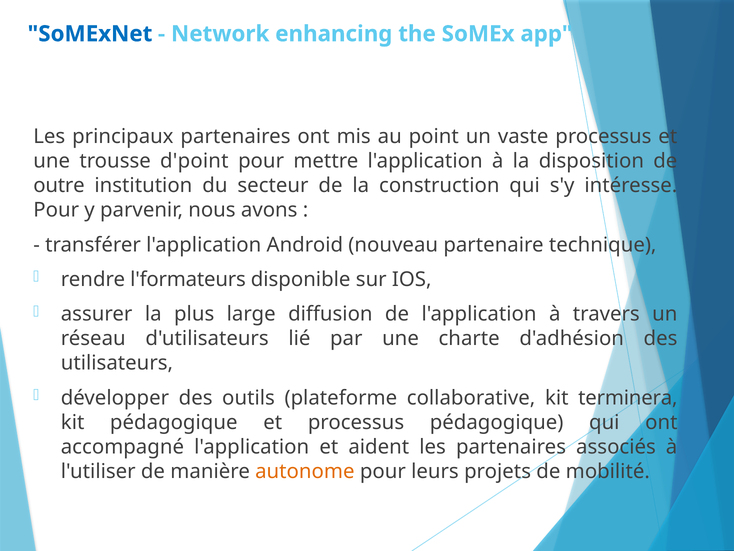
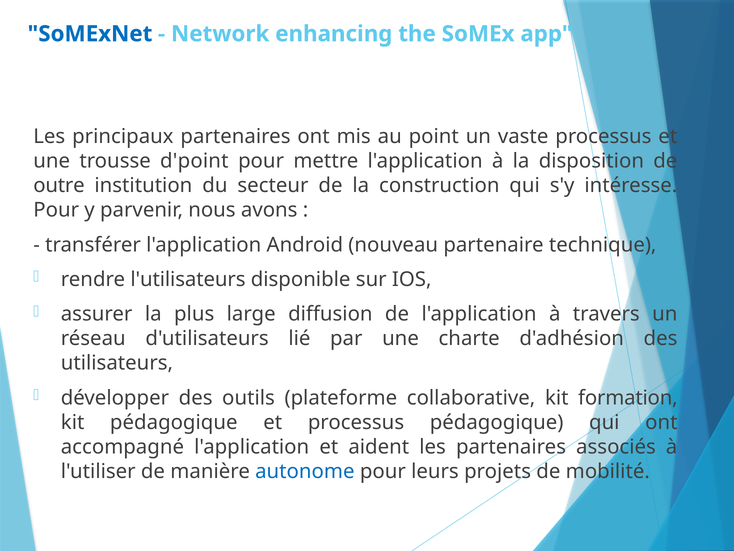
l'formateurs: l'formateurs -> l'utilisateurs (188, 279)
terminera: terminera -> formation (628, 398)
autonome colour: orange -> blue (305, 471)
